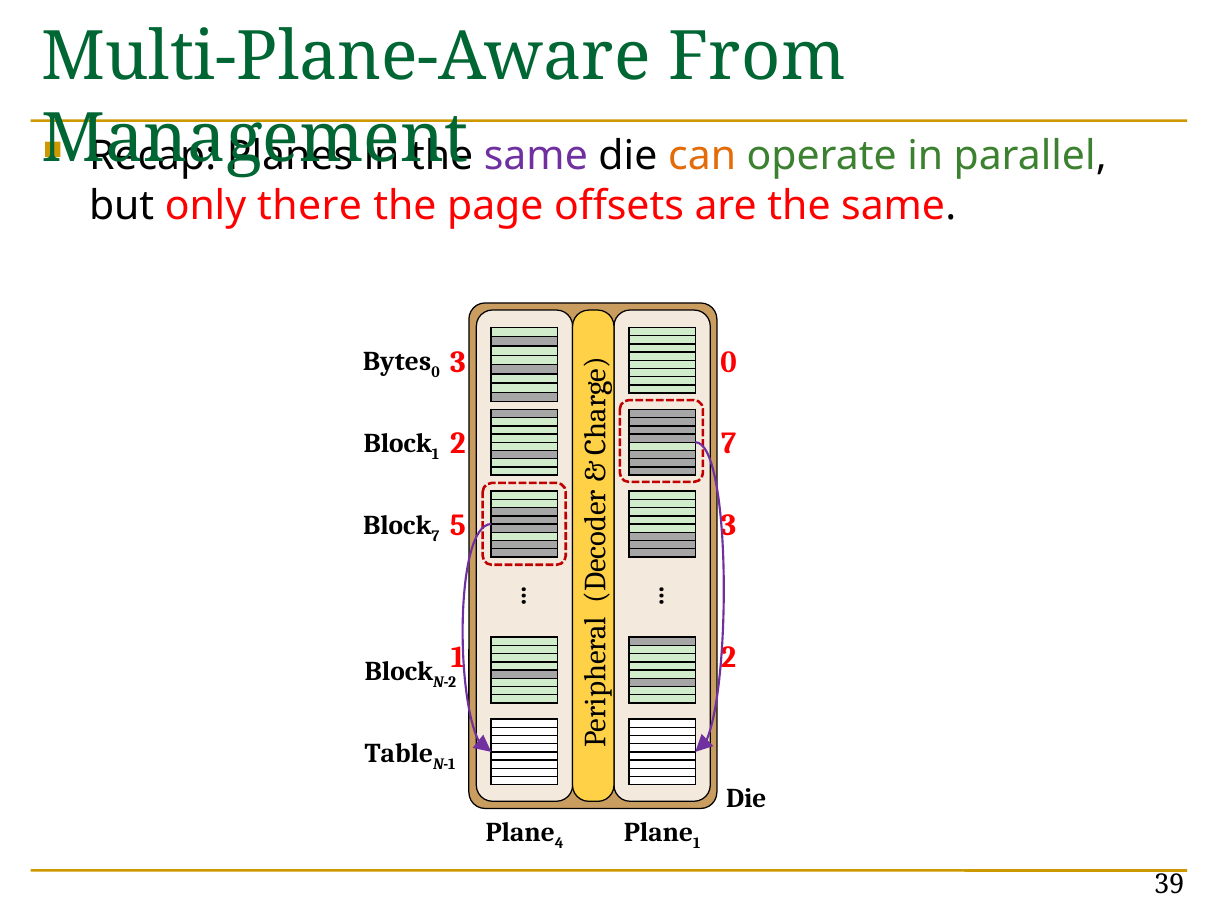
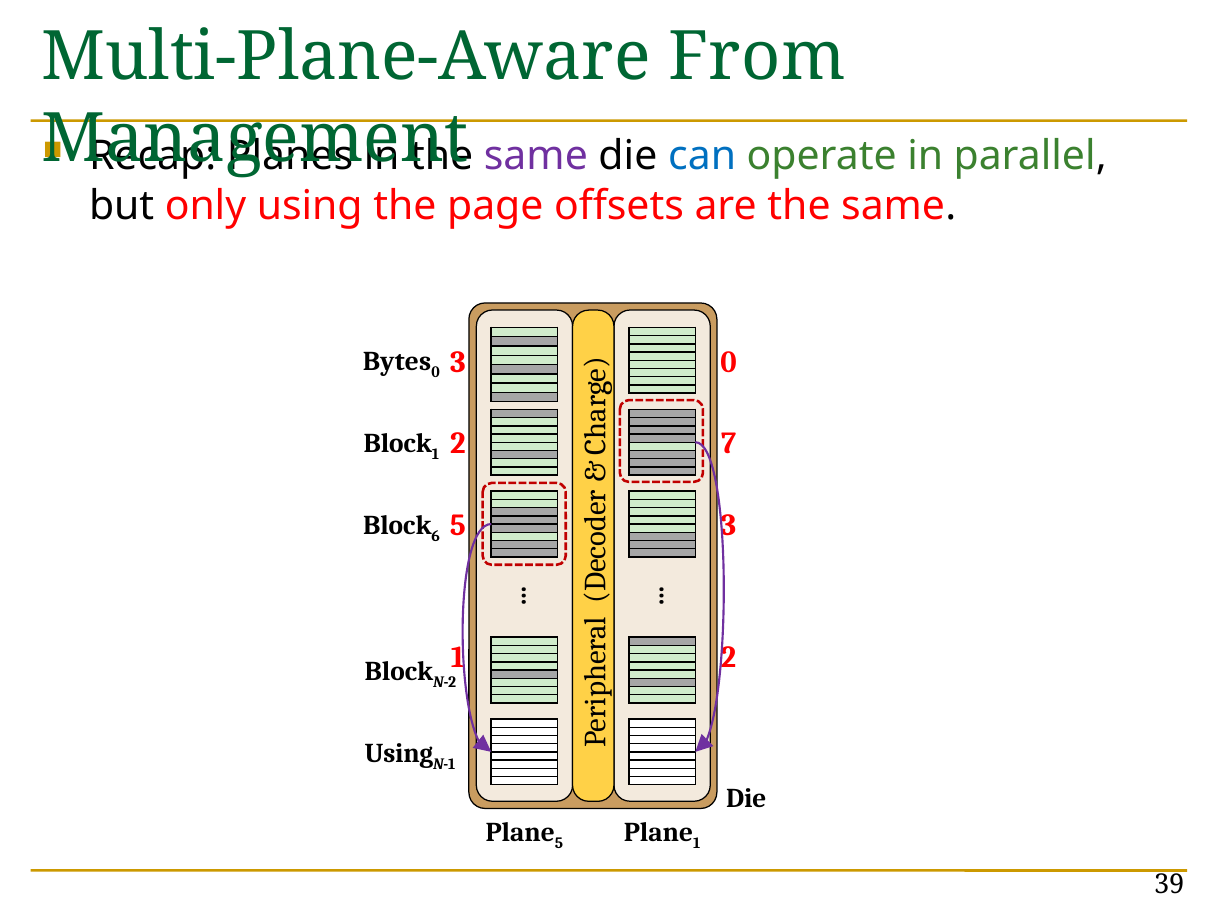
can colour: orange -> blue (702, 156)
only there: there -> using (310, 205)
Block 7: 7 -> 6 (436, 536)
Table: Table -> Using (399, 753)
4: 4 -> 5 (559, 843)
